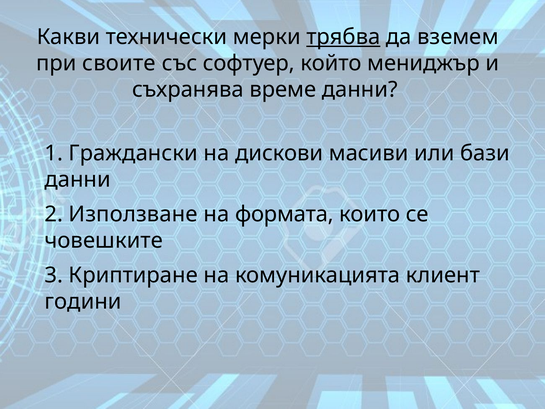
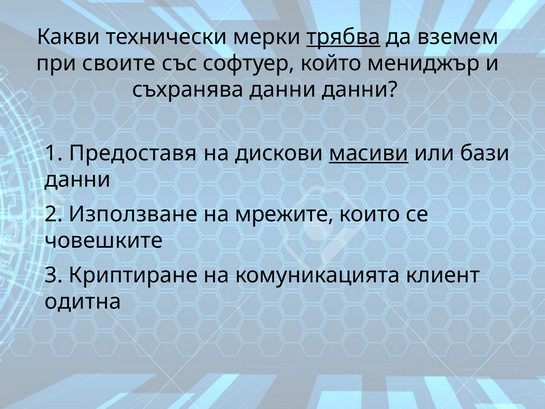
съхранява време: време -> данни (283, 90)
Граждански: Граждански -> Предоставя (133, 153)
масиви underline: none -> present (369, 153)
формата: формата -> мрежите (284, 214)
години: години -> одитна (83, 302)
